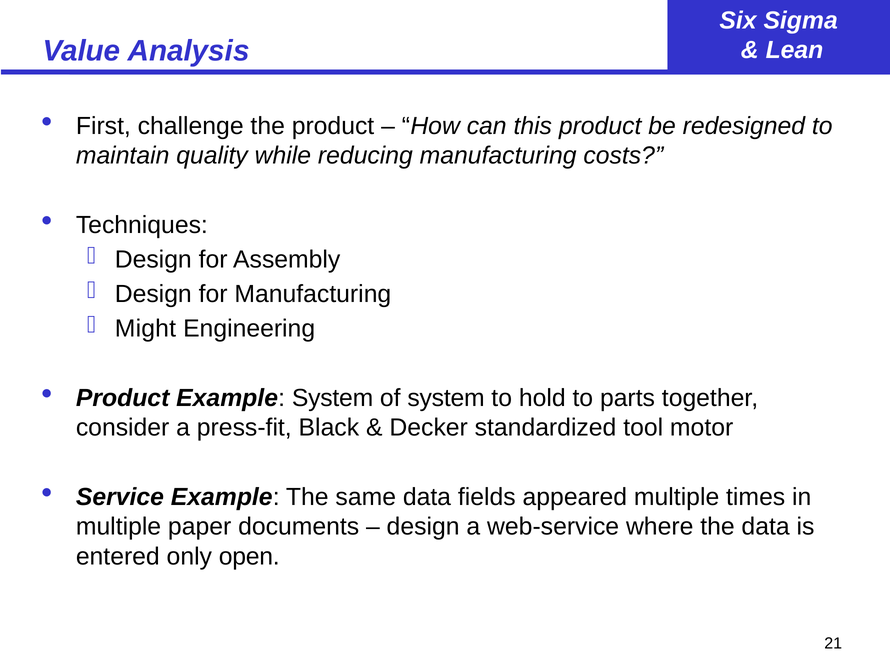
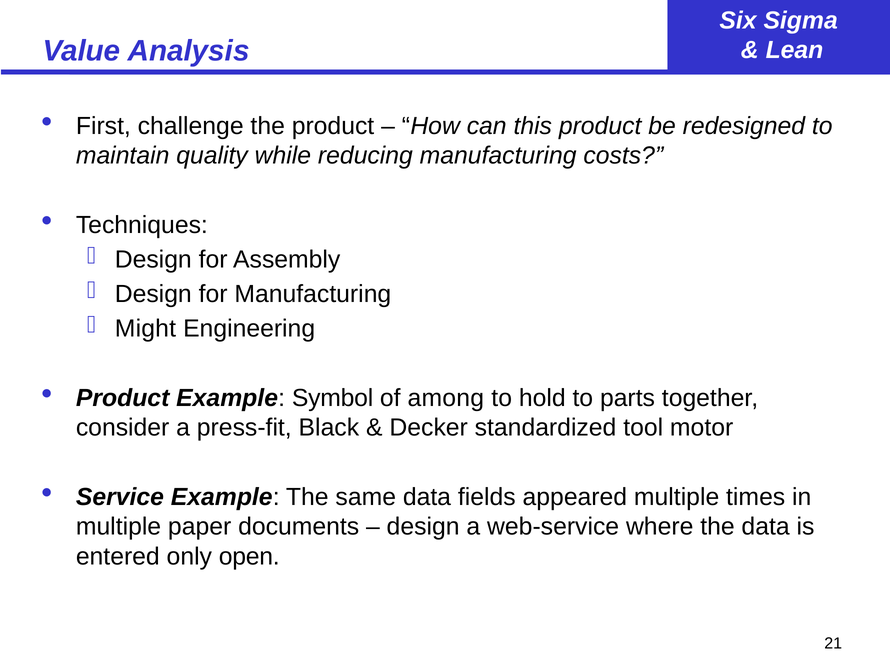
Example System: System -> Symbol (333, 398)
of system: system -> among (446, 398)
